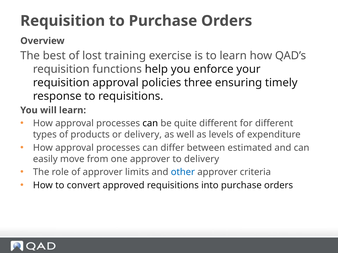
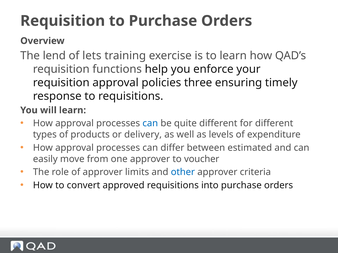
best: best -> lend (54, 56)
lost: lost -> lets (92, 56)
can colour: black -> blue (150, 124)
to delivery: delivery -> voucher (202, 159)
